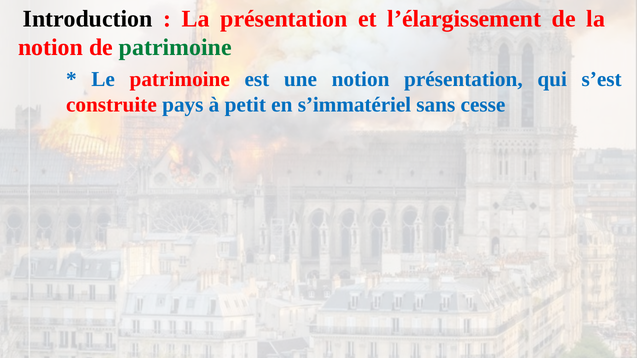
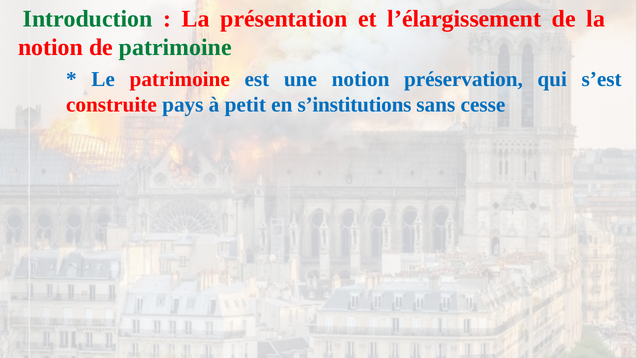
Introduction colour: black -> green (88, 19)
notion présentation: présentation -> préservation (463, 79)
s’immatériel: s’immatériel -> s’institutions (355, 105)
